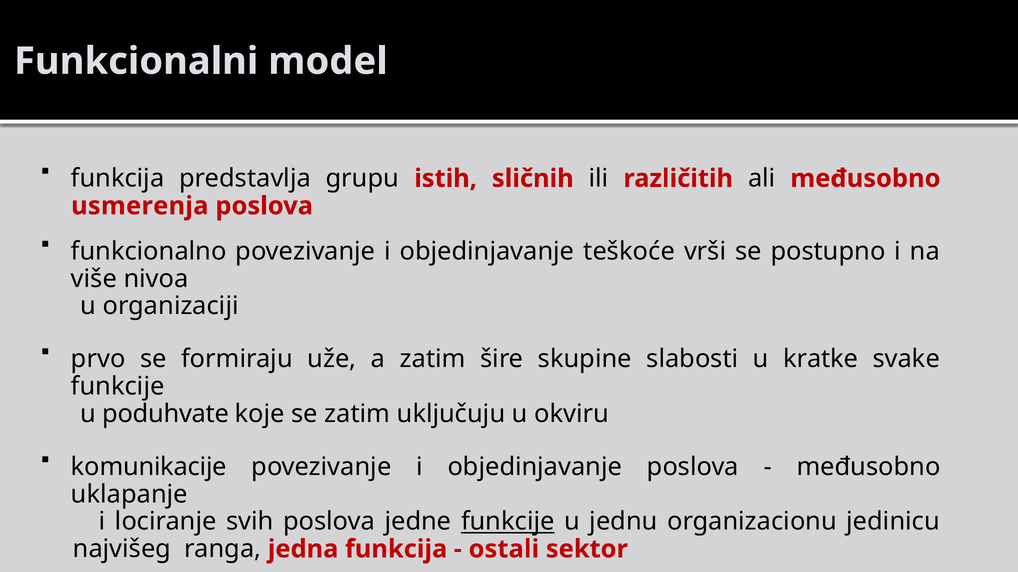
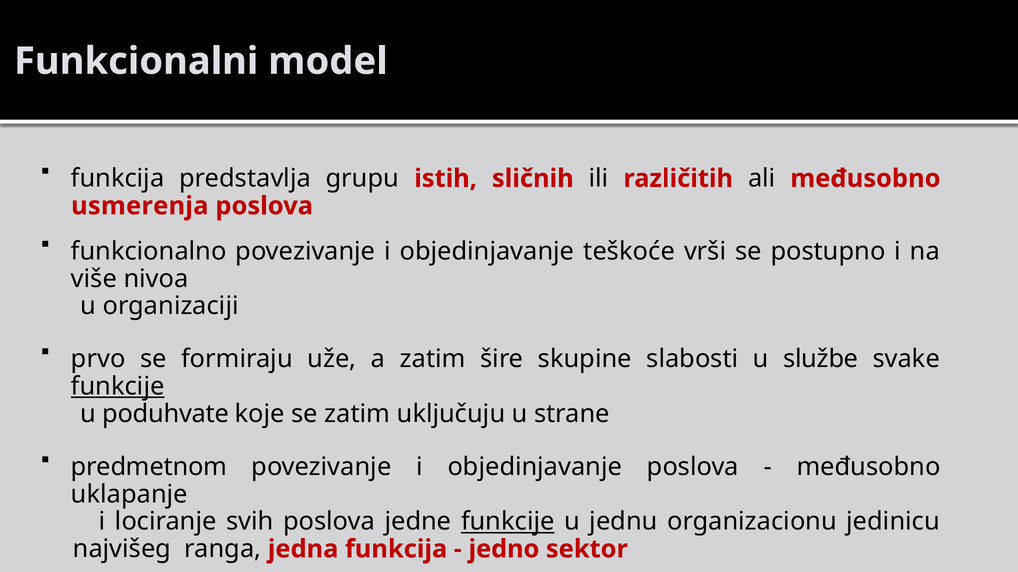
kratke: kratke -> službe (821, 359)
funkcije underline: none -> present (118, 387)
okviru: okviru -> strane (572, 414)
komunikacije: komunikacije -> predmetnom (149, 467)
ostali: ostali -> jedno (504, 550)
